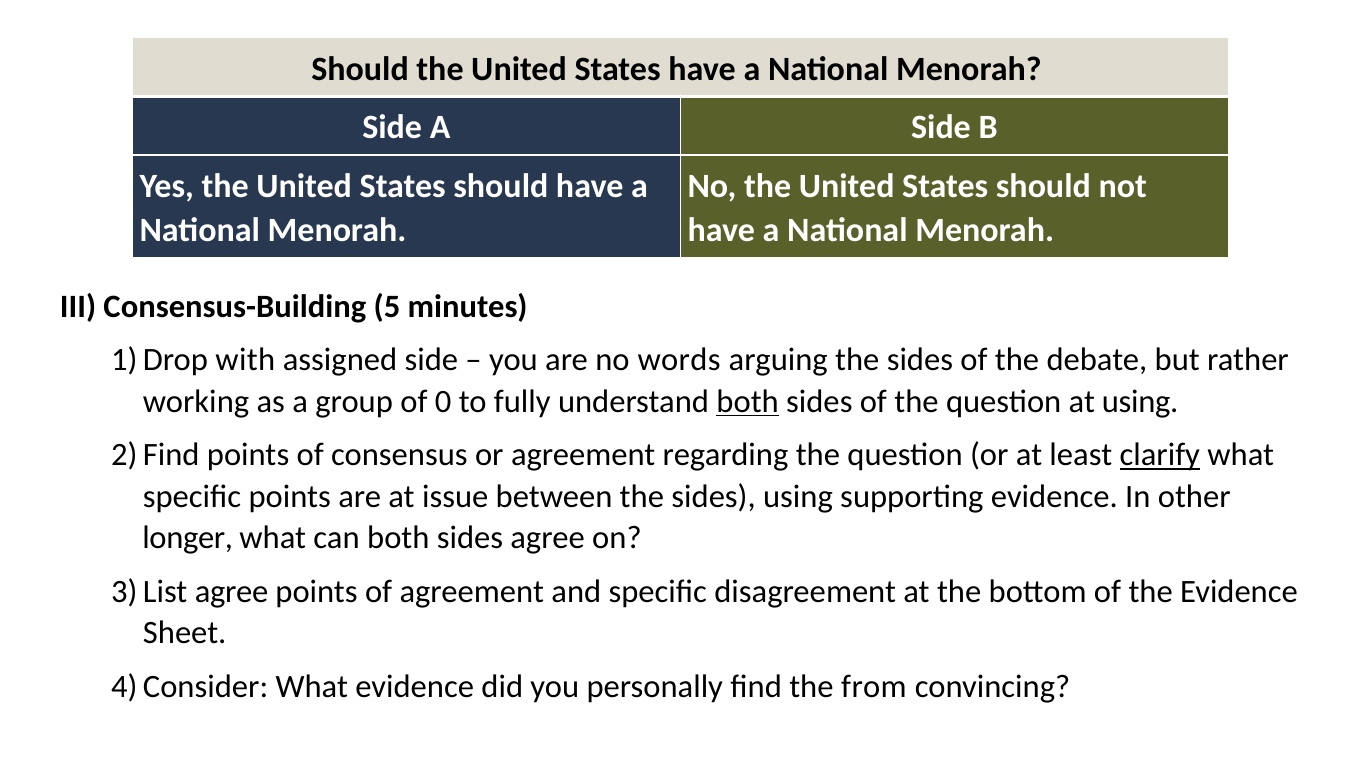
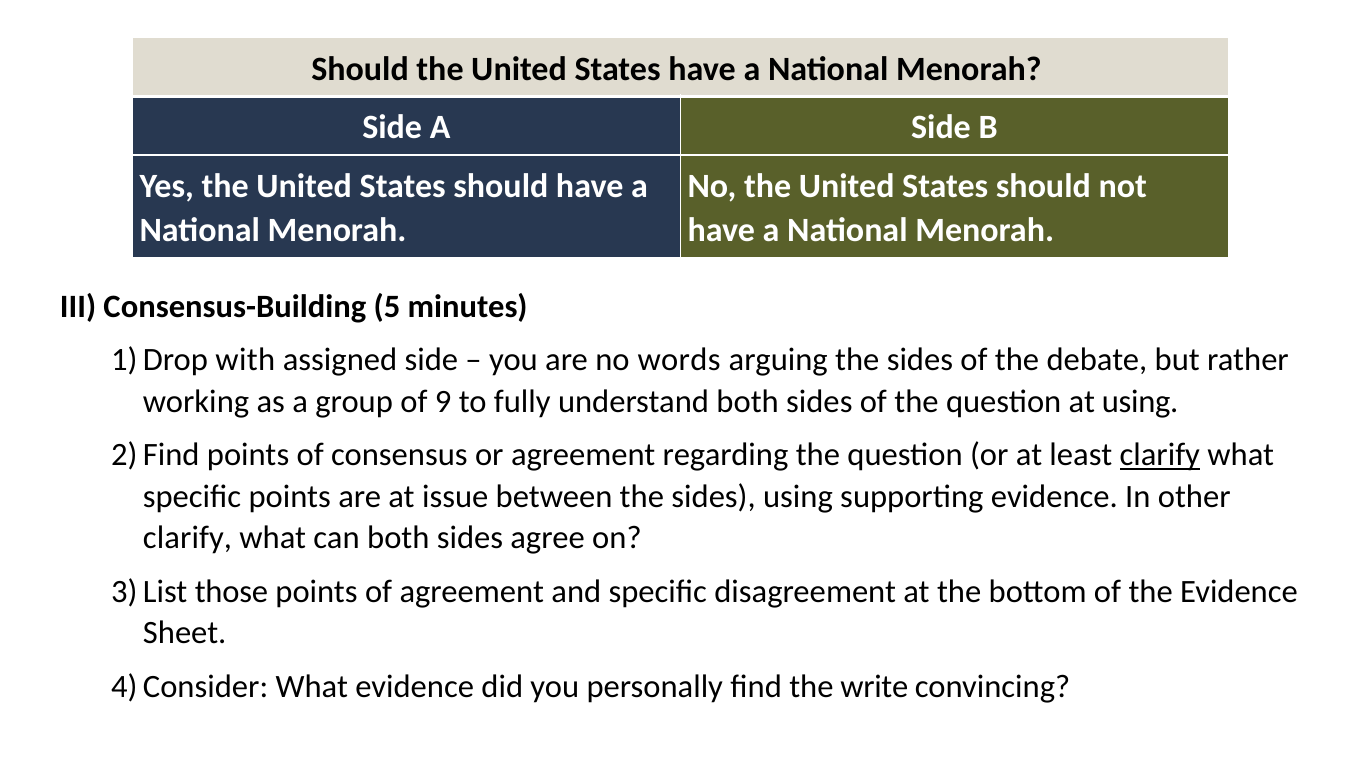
0: 0 -> 9 (443, 402)
both underline: present -> none (748, 402)
longer: longer -> clarify (187, 539)
agree: agree -> those (231, 592)
from: from -> write (874, 687)
